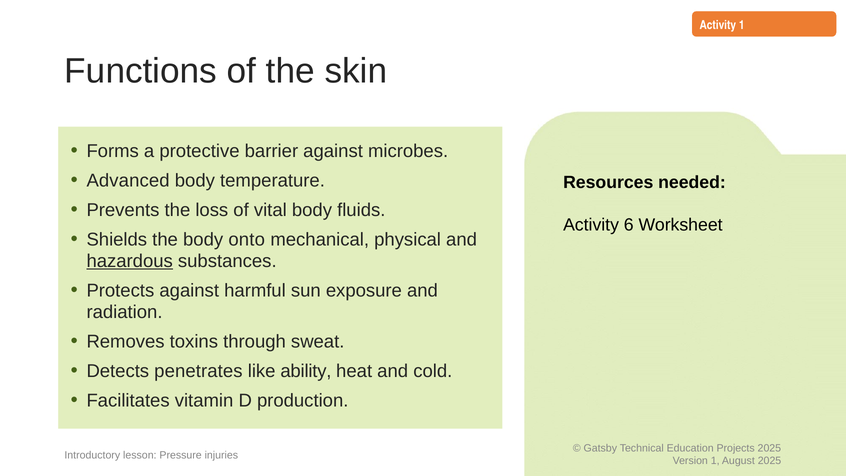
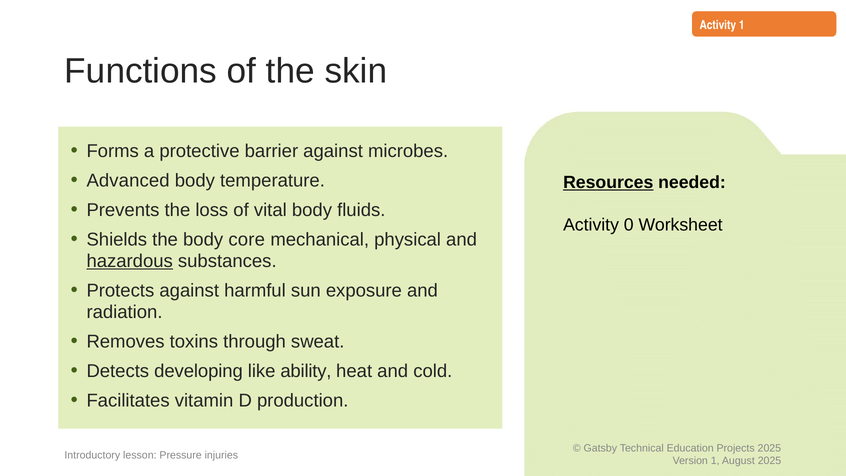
Resources underline: none -> present (608, 182)
6: 6 -> 0 (629, 225)
onto: onto -> core (247, 239)
penetrates: penetrates -> developing (199, 371)
